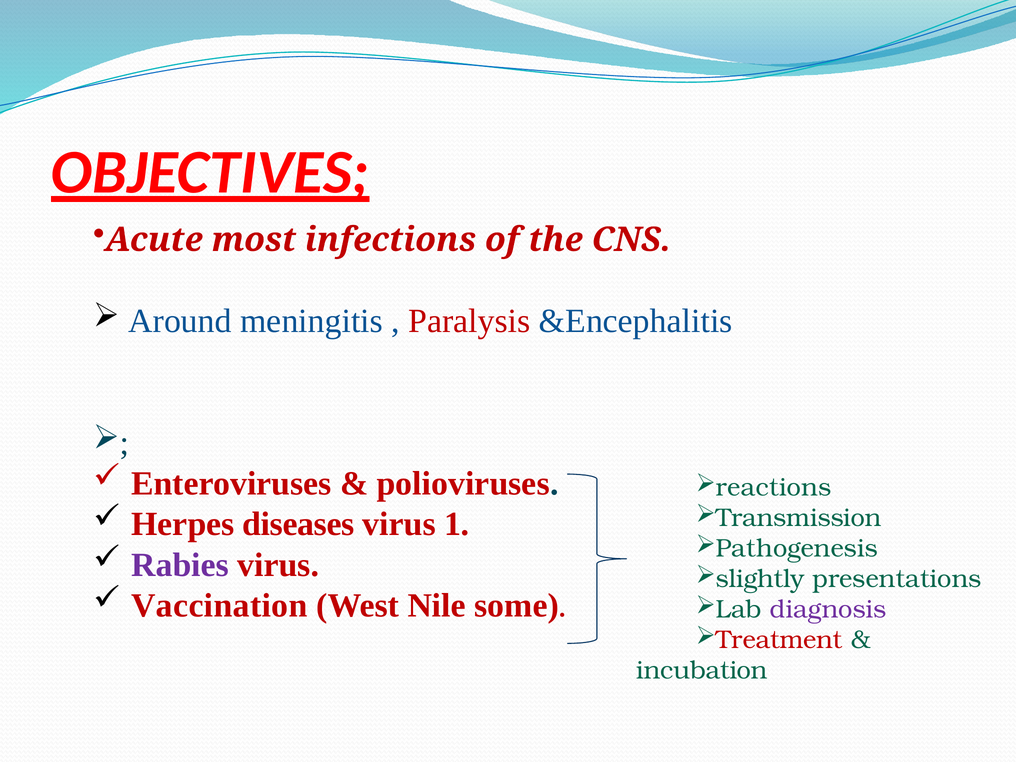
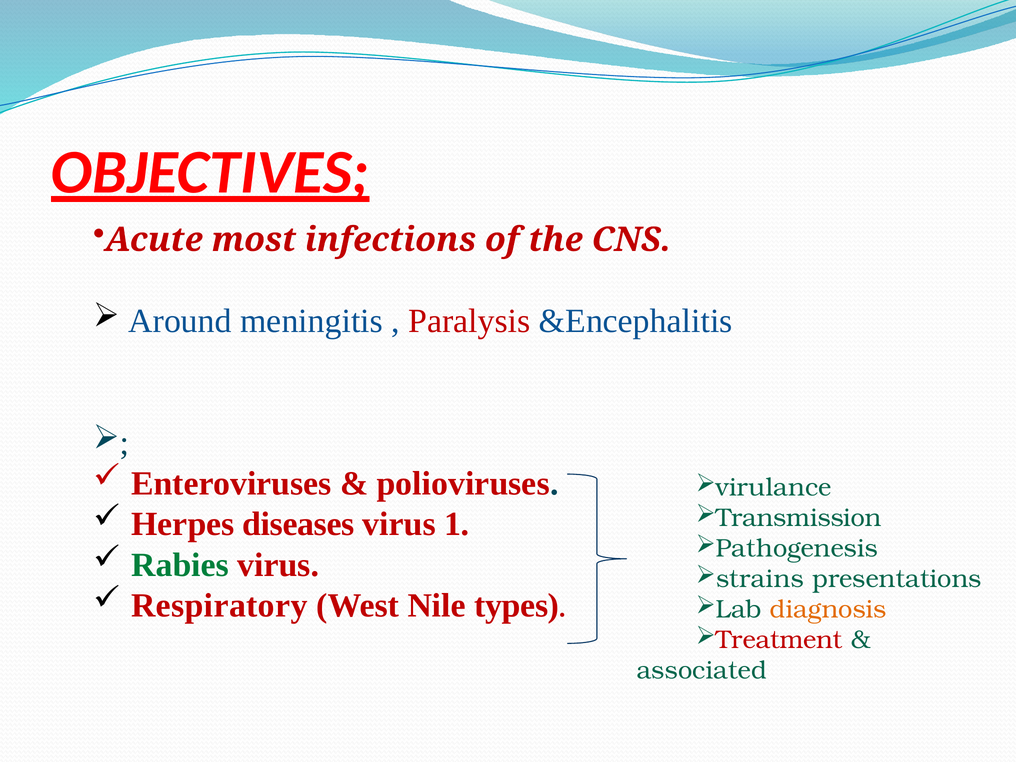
reactions: reactions -> virulance (774, 487)
Rabies colour: purple -> green (180, 565)
slightly: slightly -> strains (760, 579)
Vaccination: Vaccination -> Respiratory (219, 605)
some: some -> types (517, 605)
diagnosis colour: purple -> orange (828, 609)
incubation: incubation -> associated (702, 670)
